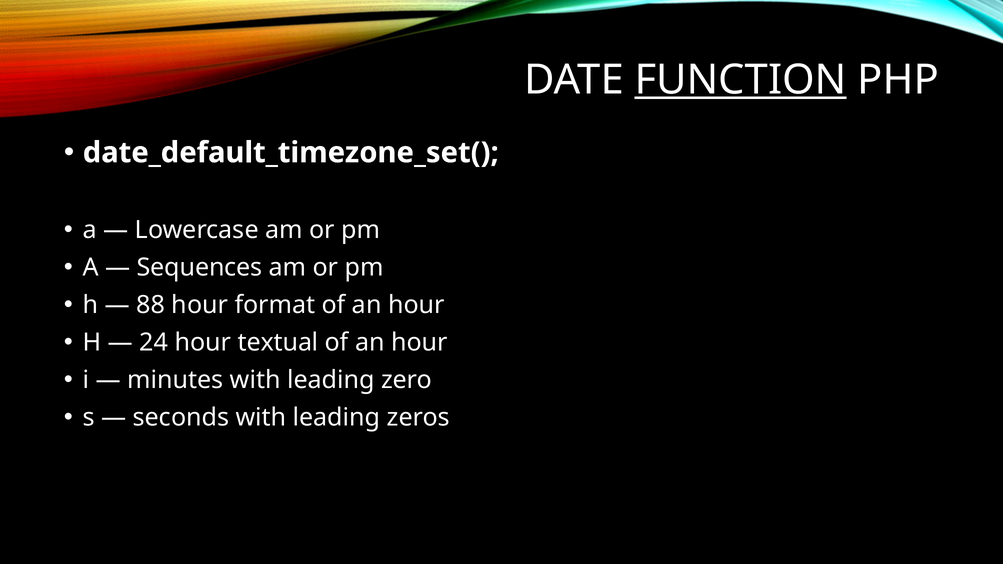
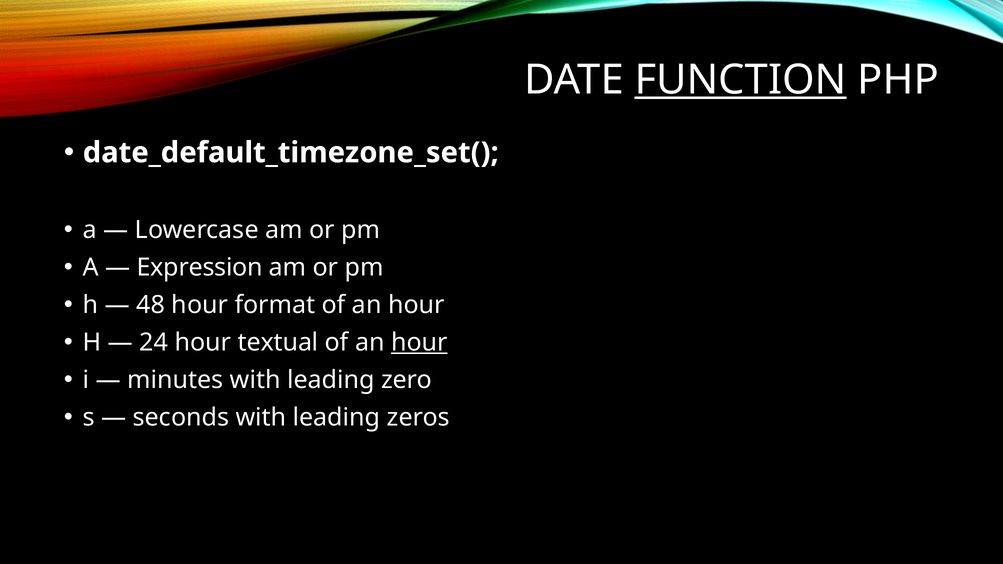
Sequences: Sequences -> Expression (200, 268)
88: 88 -> 48 (151, 305)
hour underline: none -> present (419, 343)
